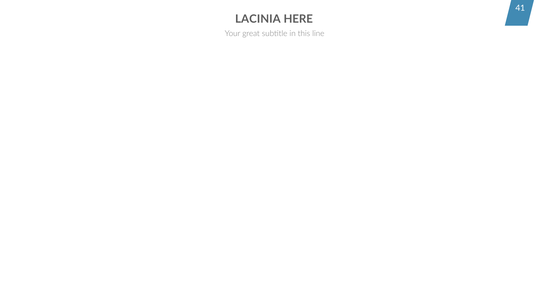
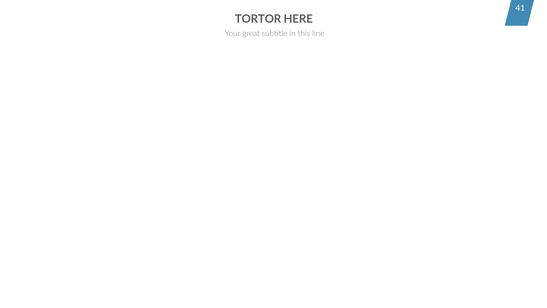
LACINIA: LACINIA -> TORTOR (258, 19)
